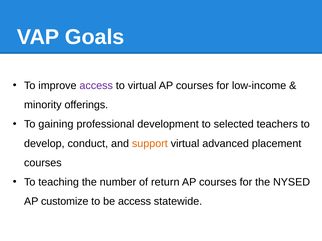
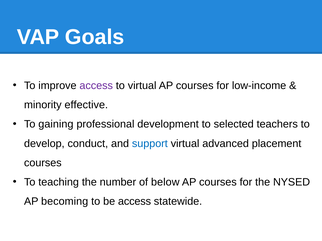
offerings: offerings -> effective (86, 105)
support colour: orange -> blue (150, 144)
return: return -> below (165, 182)
customize: customize -> becoming (65, 202)
